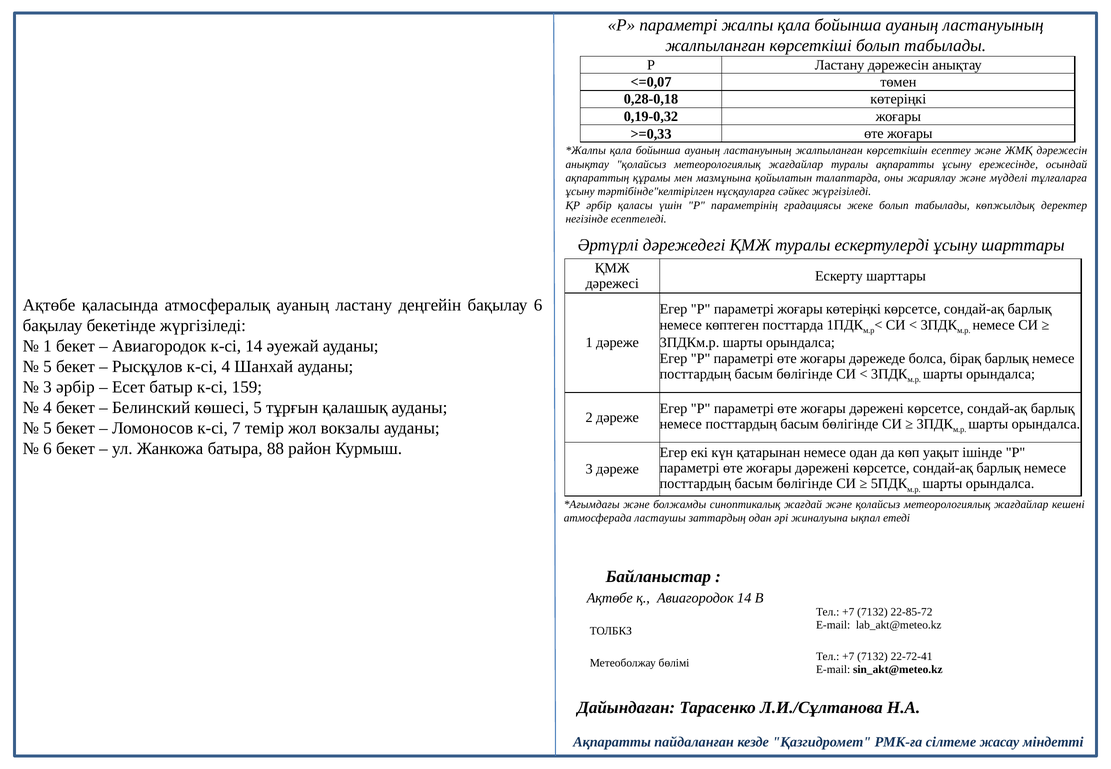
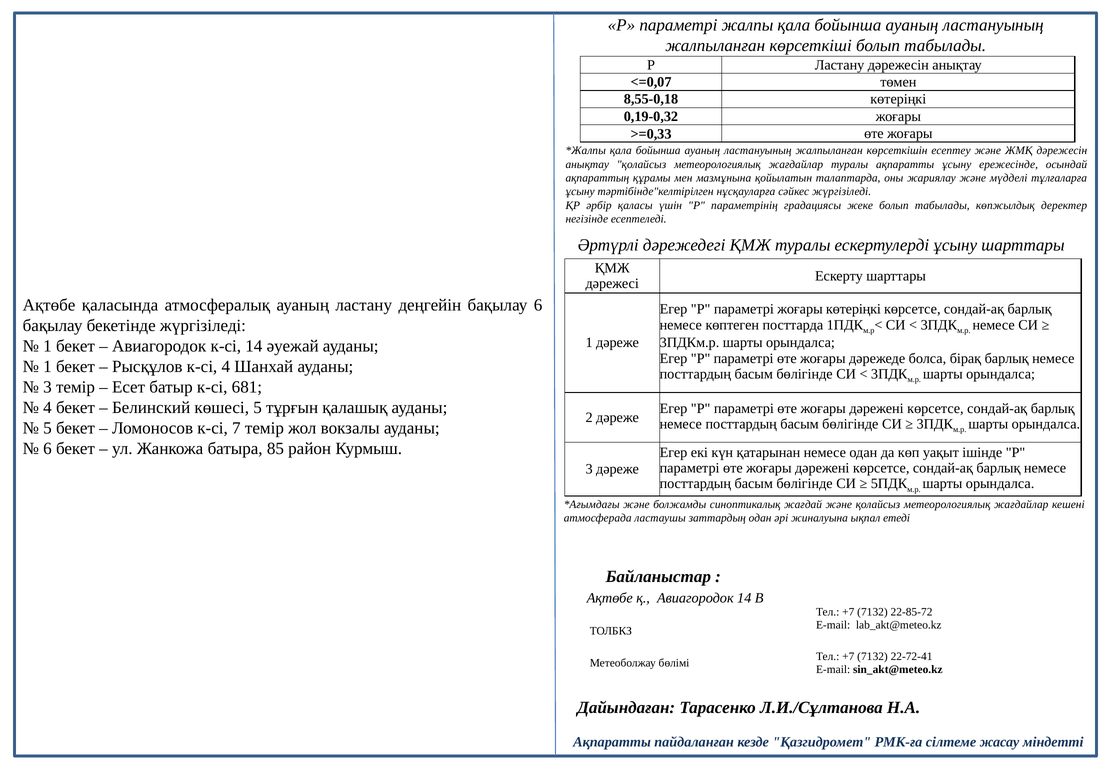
0,28-0,18: 0,28-0,18 -> 8,55-0,18 (651, 99)
5: 5 -> 1 (48, 367)
3 әрбір: әрбір -> темір (75, 387)
159: 159 -> 681 (247, 387)
88: 88 -> 85 (275, 449)
